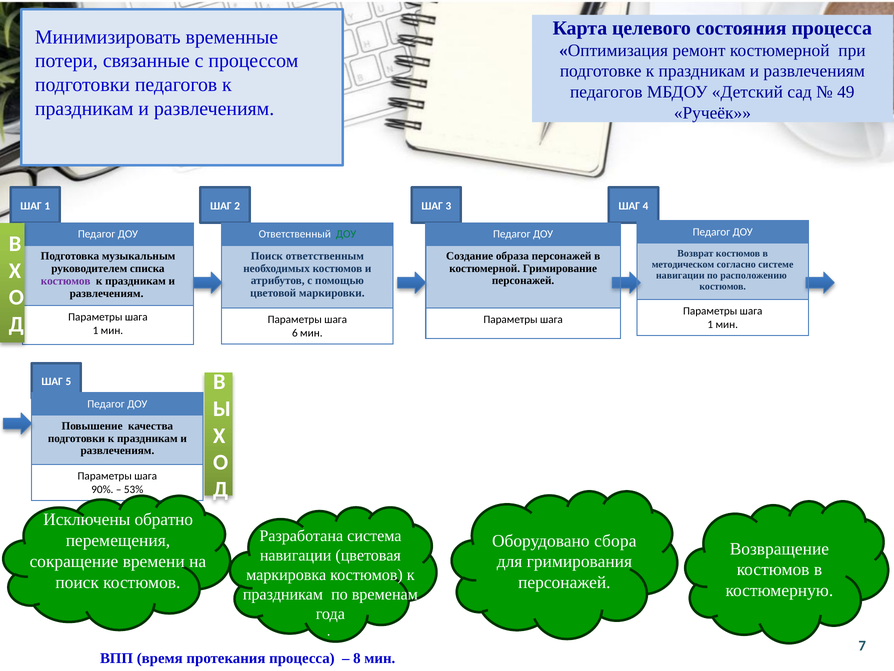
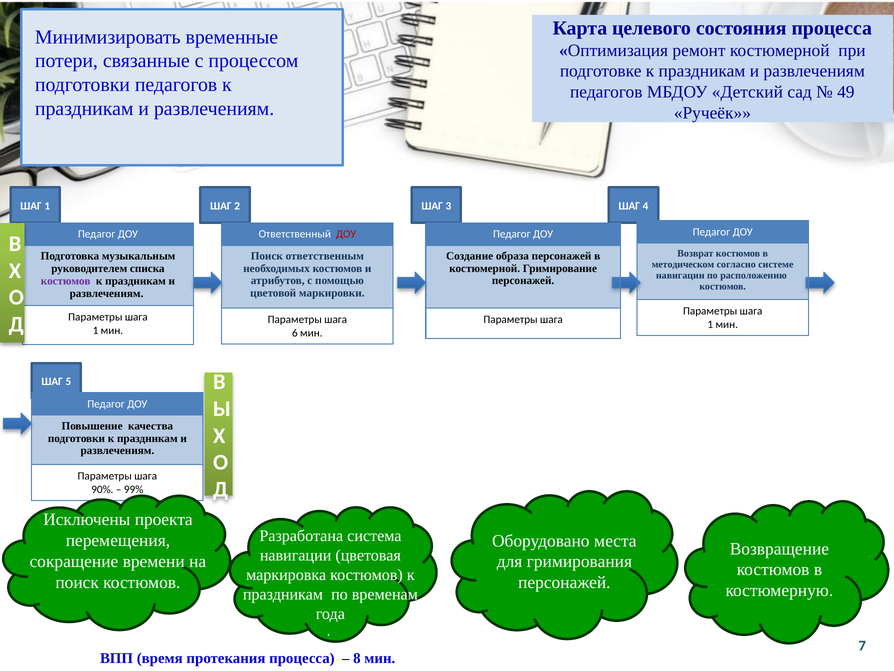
ДОУ colour: green -> red (346, 234)
53%: 53% -> 99% (134, 489)
обратно: обратно -> проекта (164, 519)
сбора: сбора -> места (615, 540)
